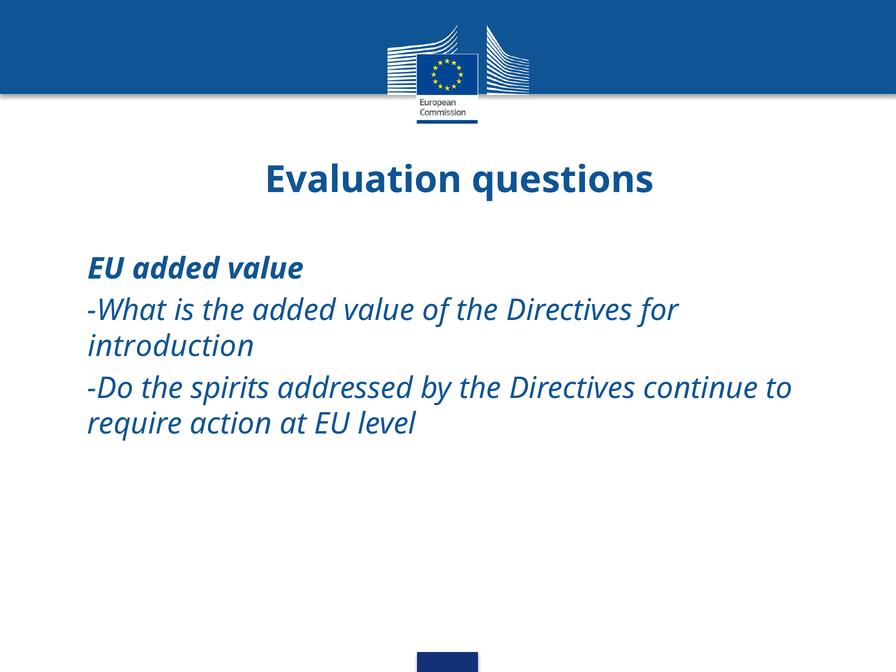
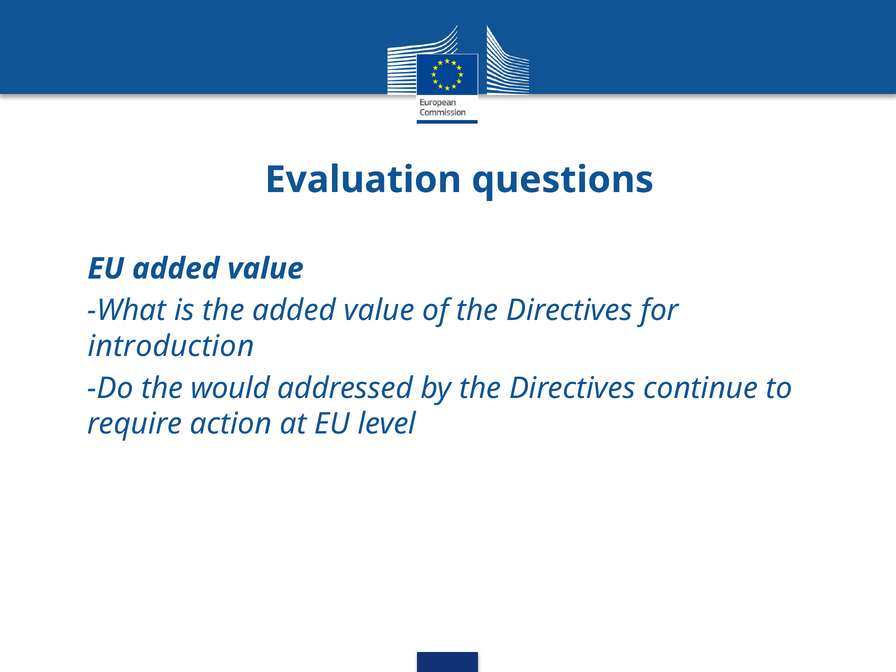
spirits: spirits -> would (230, 388)
